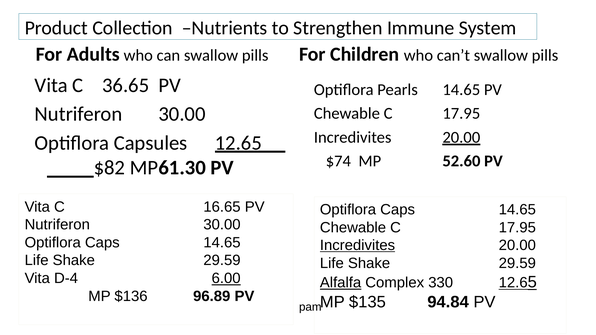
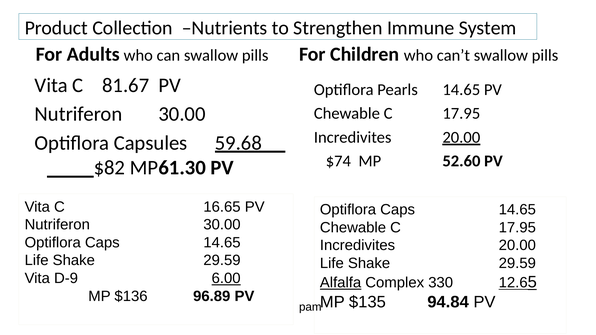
36.65: 36.65 -> 81.67 (126, 85)
Capsules 12.65: 12.65 -> 59.68 (238, 143)
Incredivites underline: present -> none (358, 245)
D-4: D-4 -> D-9 (66, 278)
